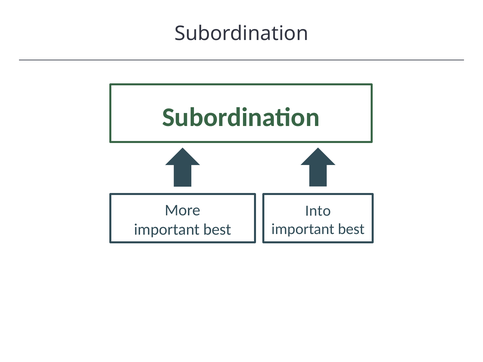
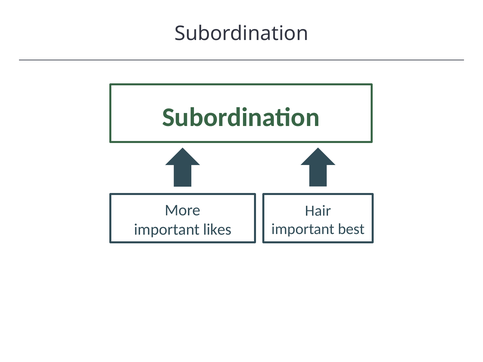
Into: Into -> Hair (318, 211)
best: best -> likes (217, 230)
